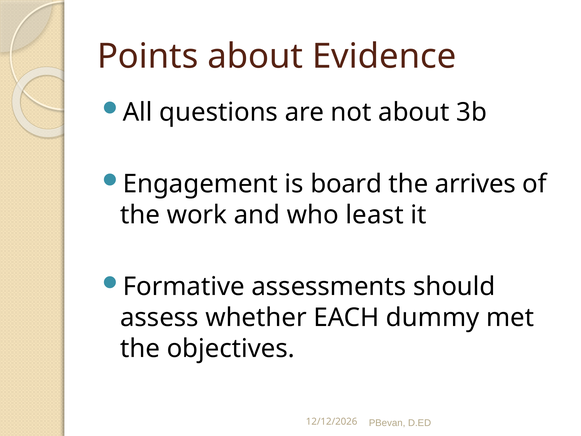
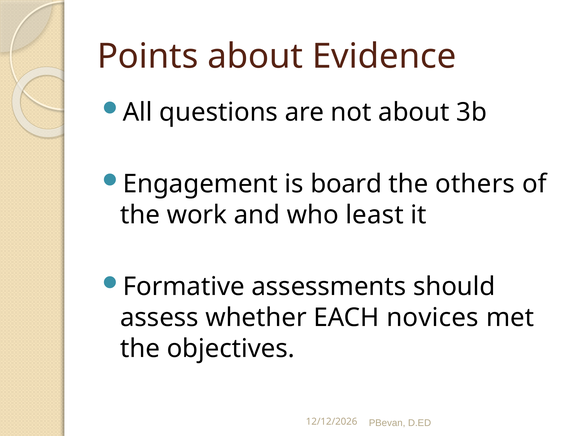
arrives: arrives -> others (475, 184)
dummy: dummy -> novices (433, 318)
